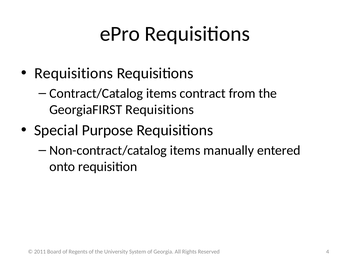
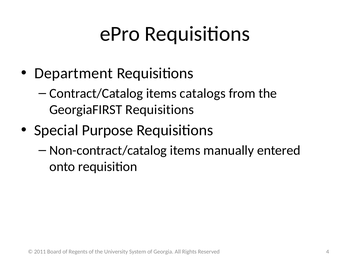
Requisitions: Requisitions -> Department (74, 73)
contract: contract -> catalogs (203, 94)
